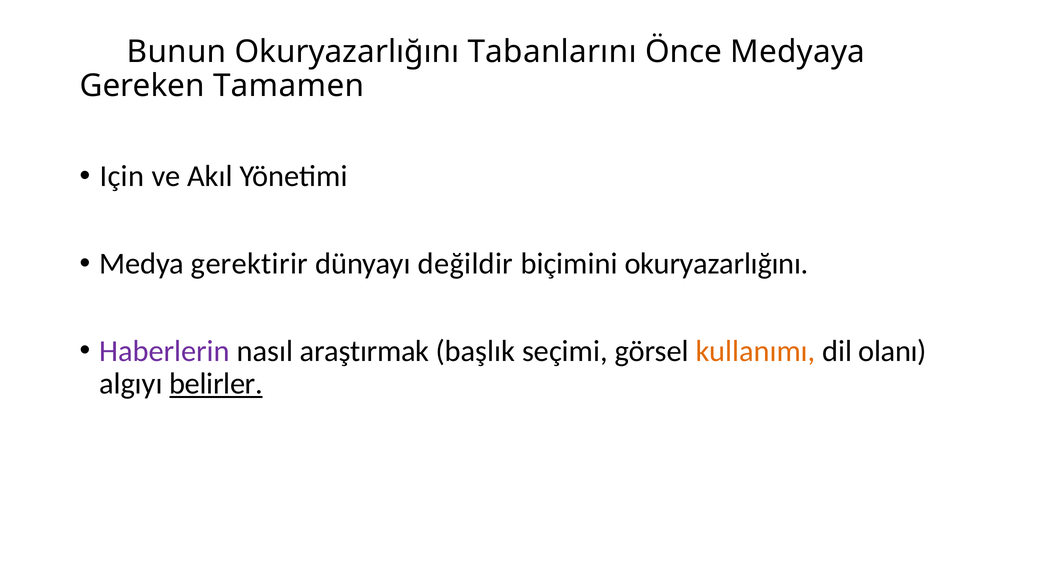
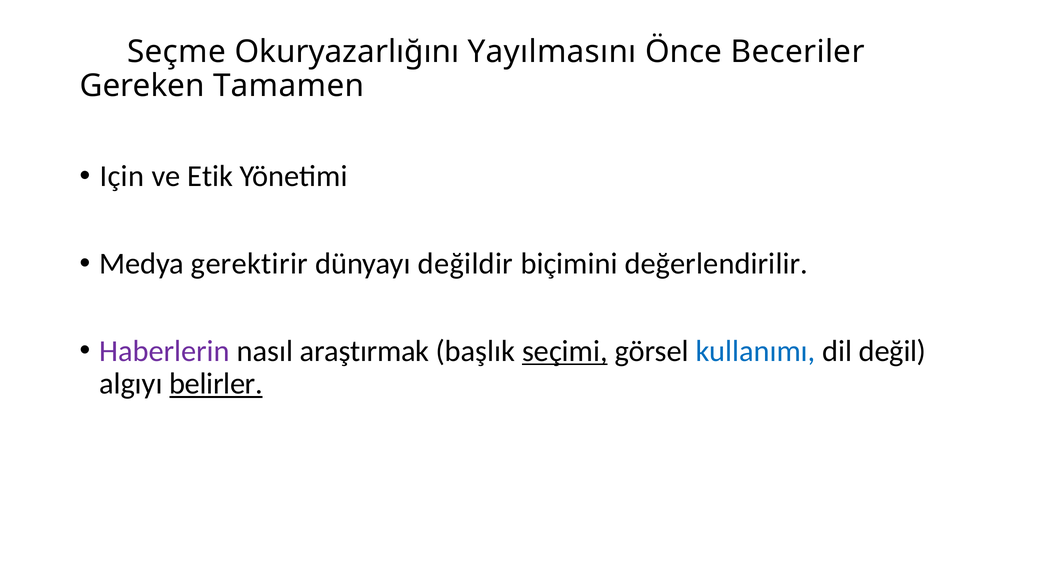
Bunun: Bunun -> Seçme (177, 52)
Tabanlarını: Tabanlarını -> Yayılmasını (552, 52)
Medyaya: Medyaya -> Beceriler (798, 52)
Akıl: Akıl -> Etik (210, 176)
biçimini okuryazarlığını: okuryazarlığını -> değerlendirilir (716, 264)
seçimi underline: none -> present (565, 351)
kullanımı colour: orange -> blue (755, 351)
olanı: olanı -> değil (893, 351)
